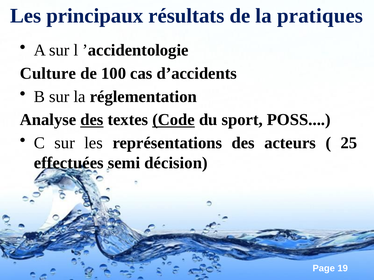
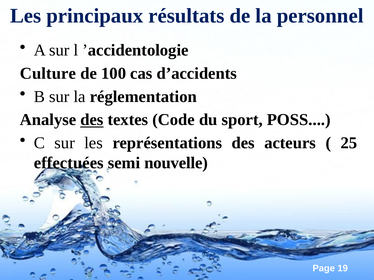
pratiques: pratiques -> personnel (320, 16)
Code underline: present -> none (174, 120)
décision: décision -> nouvelle (176, 163)
